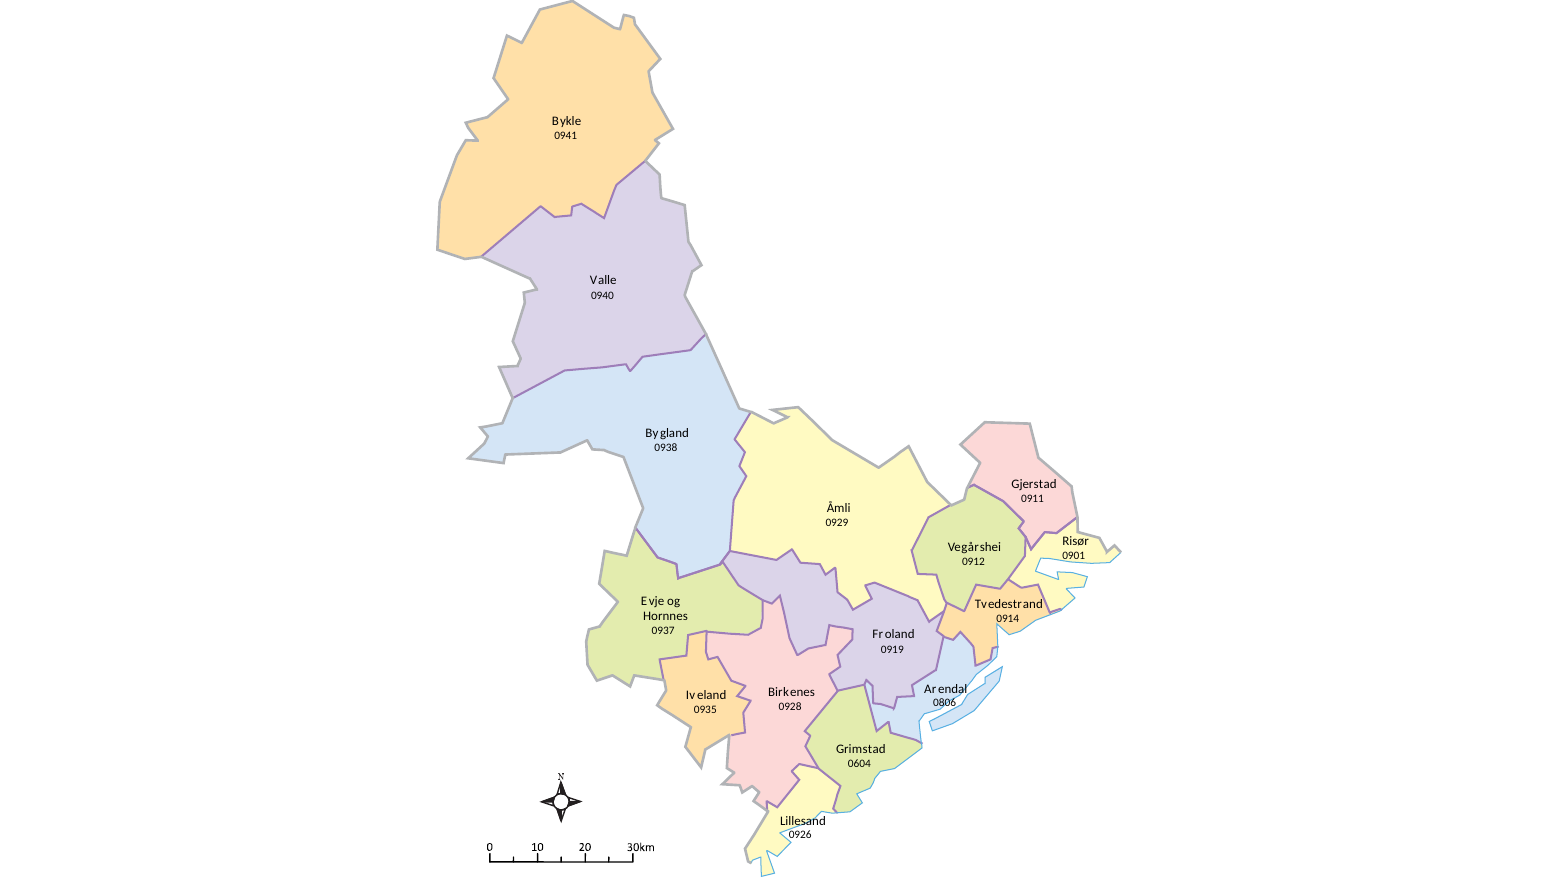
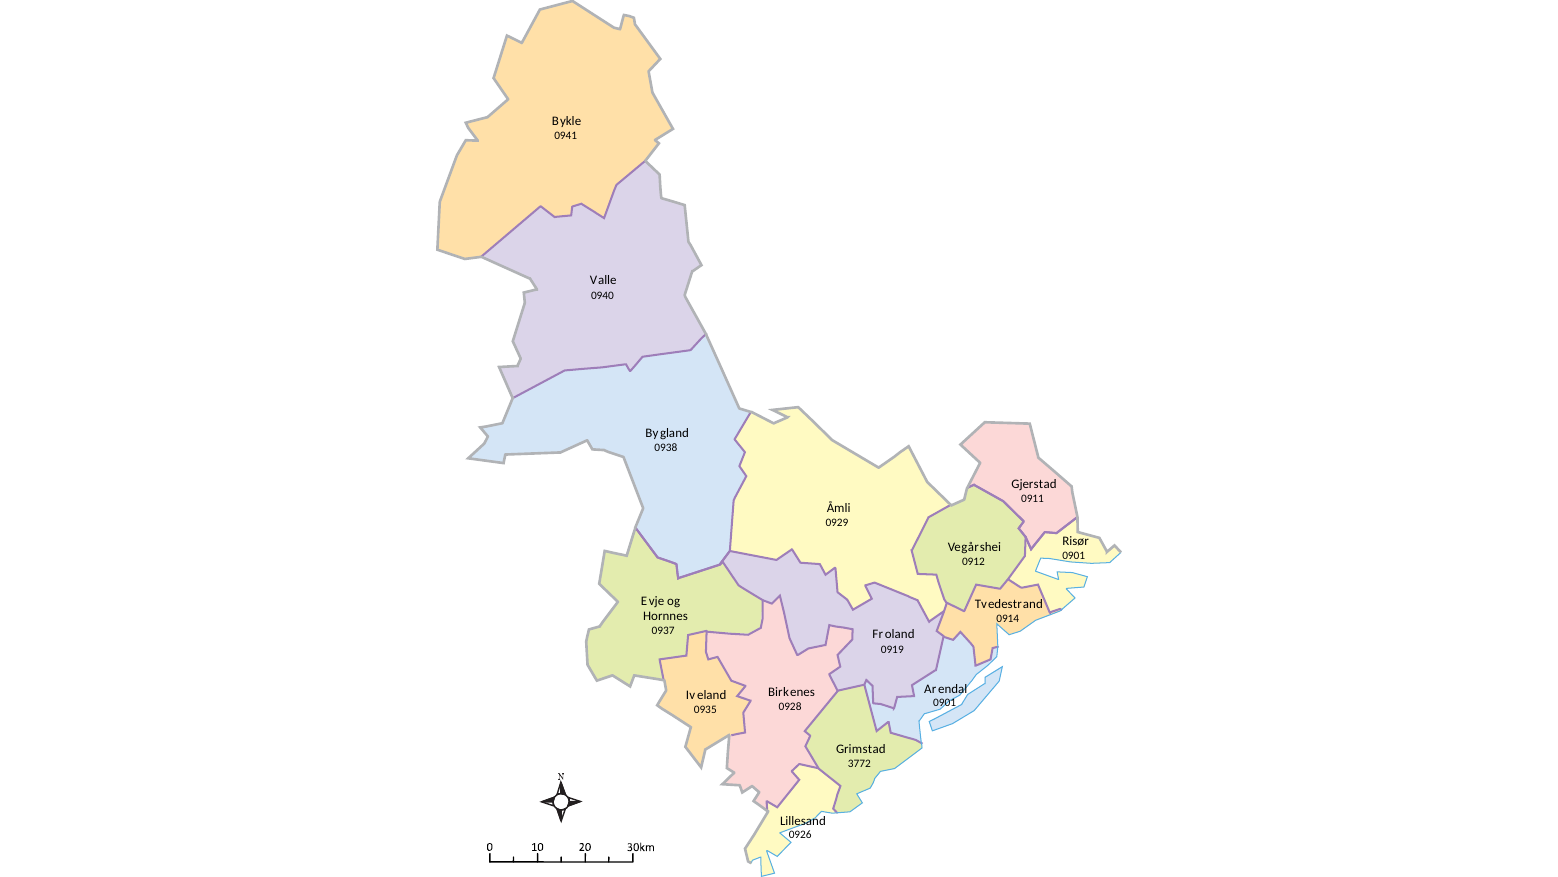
0928 0806: 0806 -> 0901 (945, 703)
0604: 0604 -> 3772 (859, 763)
